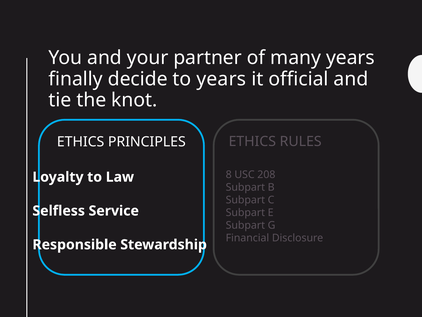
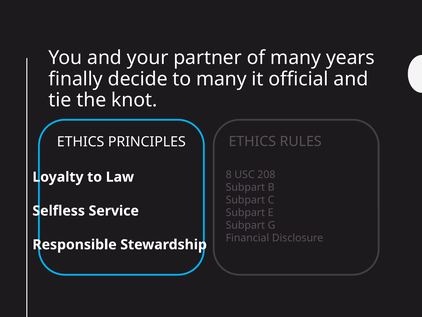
to years: years -> many (221, 79)
